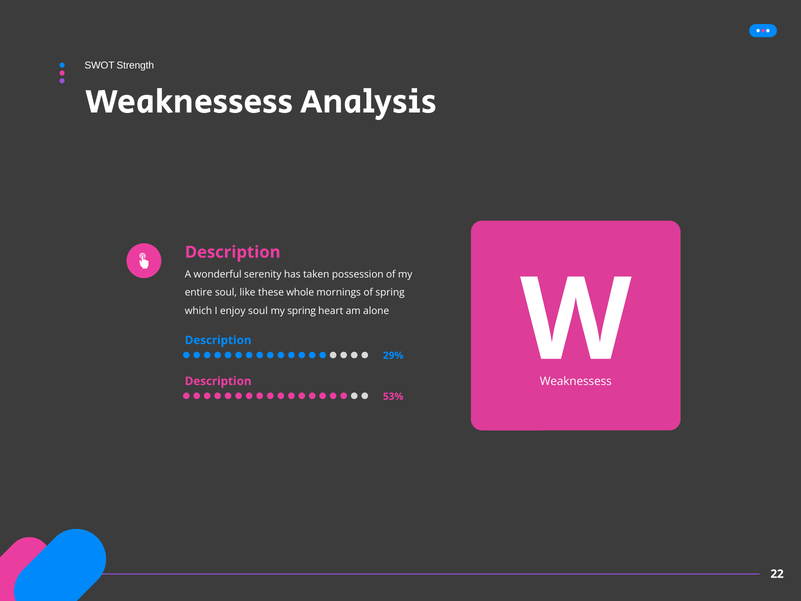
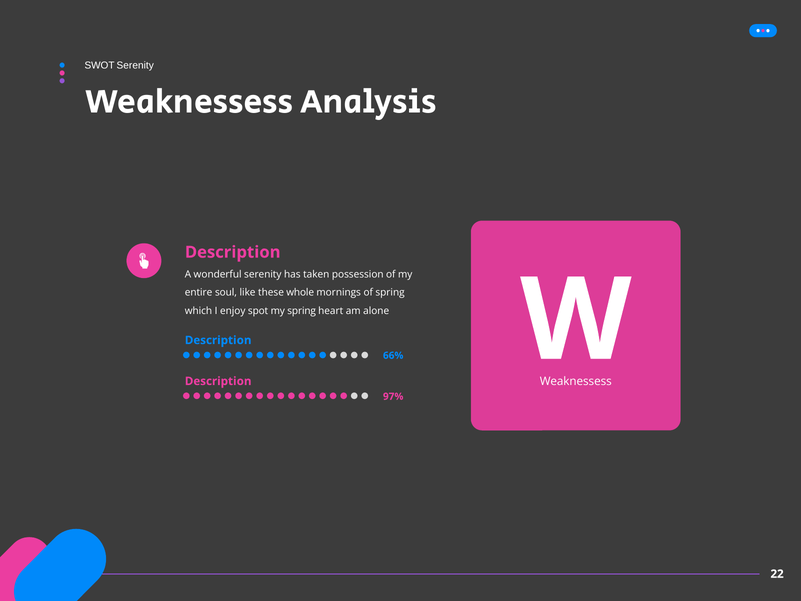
SWOT Strength: Strength -> Serenity (135, 65)
enjoy soul: soul -> spot (258, 311)
29%: 29% -> 66% (393, 355)
53%: 53% -> 97% (393, 396)
